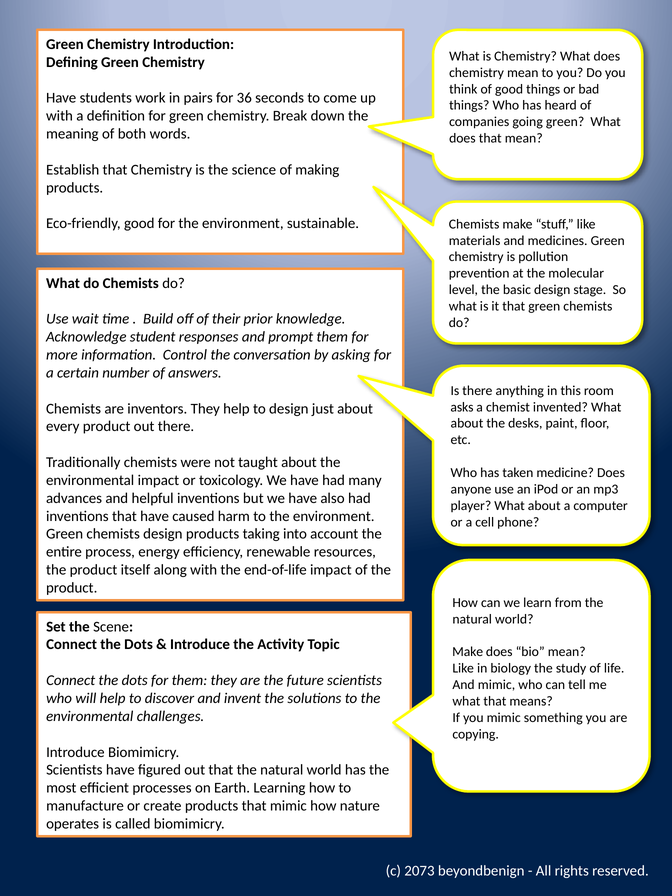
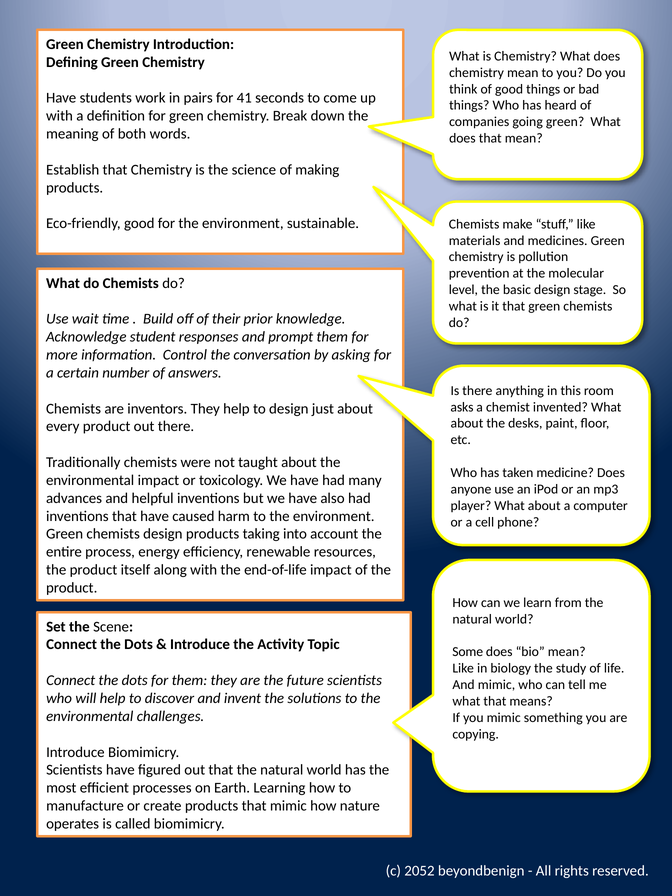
36: 36 -> 41 (244, 98)
Make: Make -> Some (468, 652)
2073: 2073 -> 2052 (419, 871)
